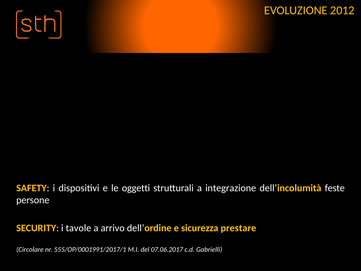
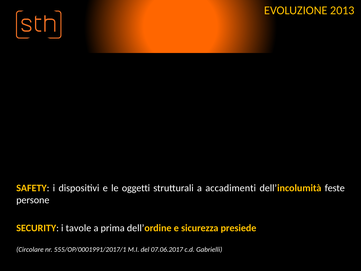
2012: 2012 -> 2013 (342, 10)
integrazione: integrazione -> accadimenti (231, 188)
arrivo: arrivo -> prima (113, 228)
prestare: prestare -> presiede (238, 228)
